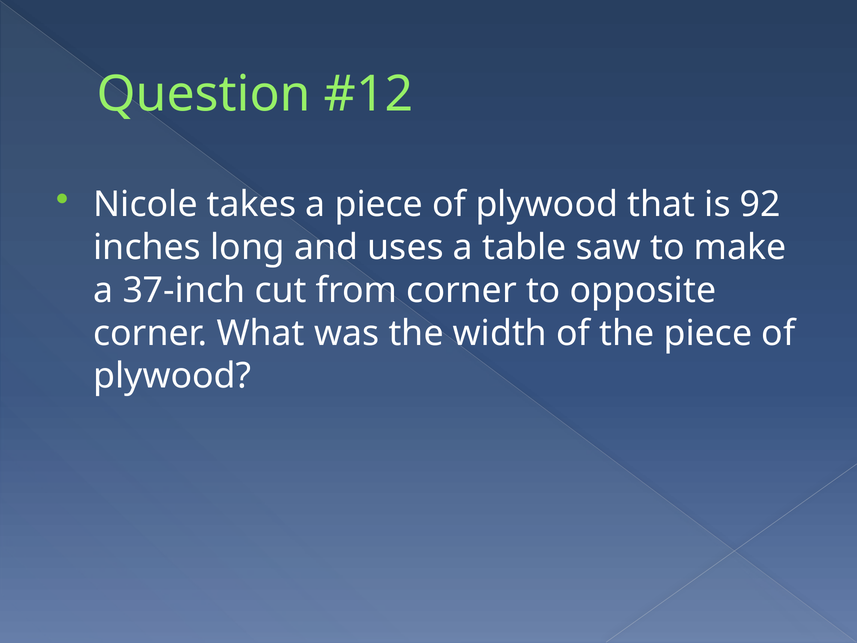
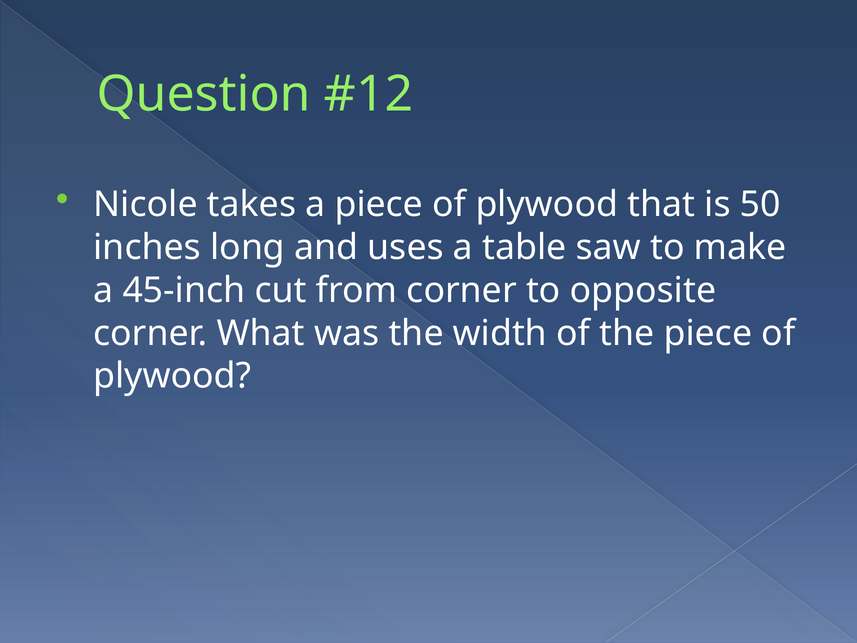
92: 92 -> 50 (760, 205)
37-inch: 37-inch -> 45-inch (184, 290)
